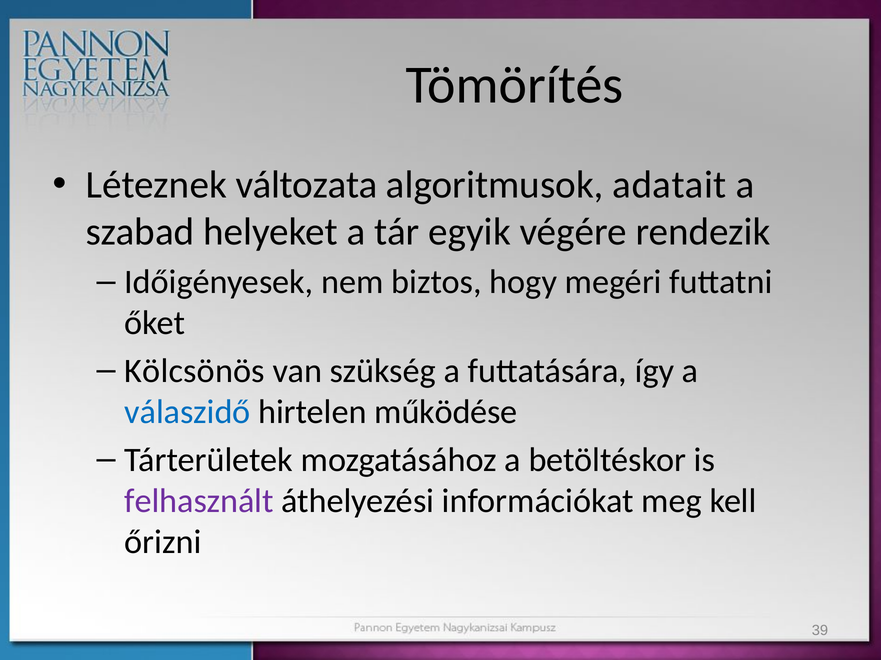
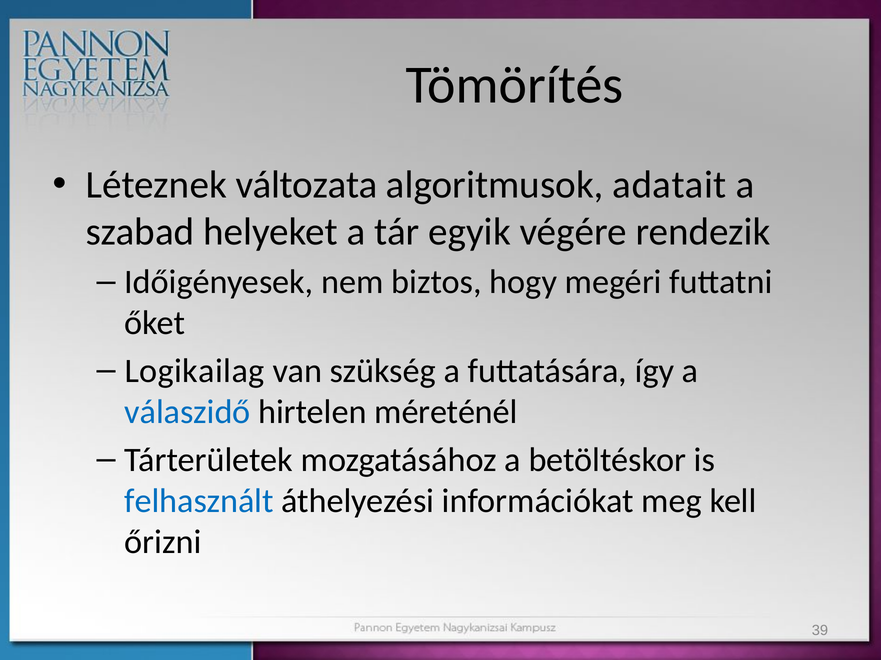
Kölcsönös: Kölcsönös -> Logikailag (195, 371)
működése: működése -> méreténél (446, 412)
felhasznált colour: purple -> blue (199, 501)
